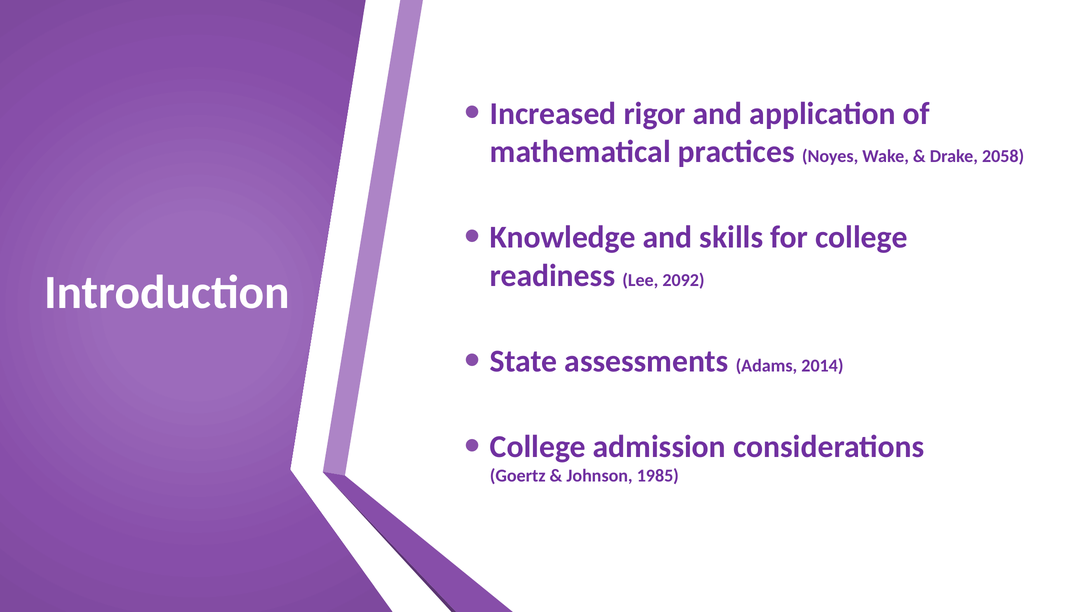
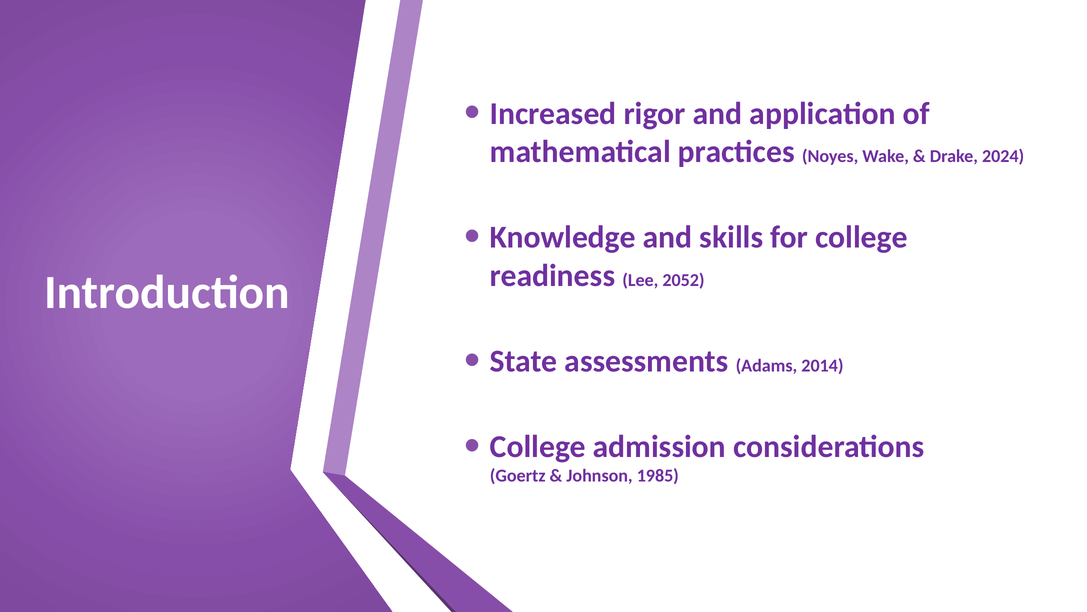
2058: 2058 -> 2024 (1003, 156)
2092: 2092 -> 2052 (684, 280)
